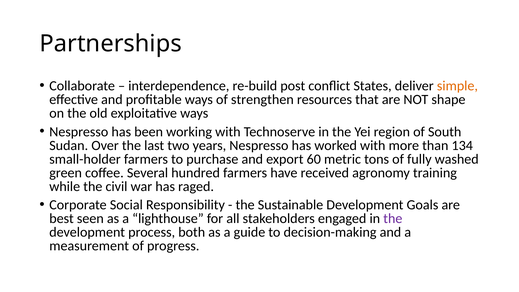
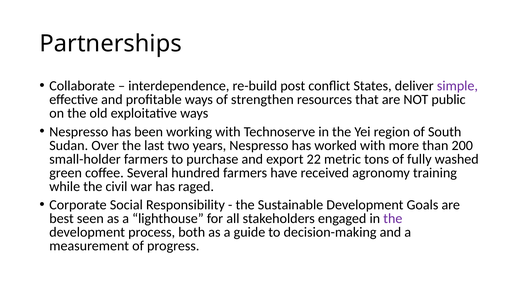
simple colour: orange -> purple (457, 86)
shape: shape -> public (449, 100)
134: 134 -> 200 (462, 145)
60: 60 -> 22 (314, 159)
